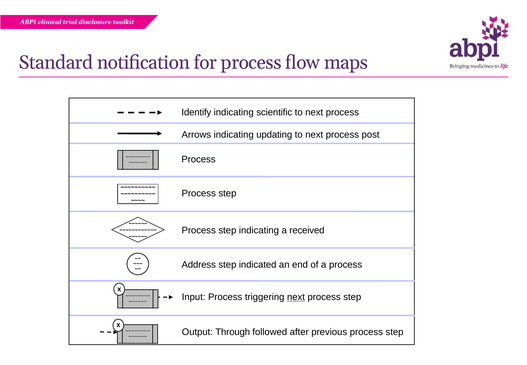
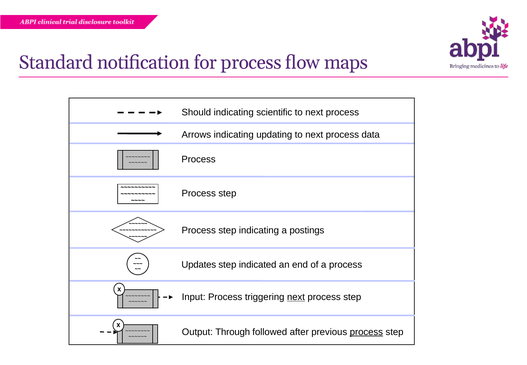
Identify: Identify -> Should (196, 112)
post: post -> data (371, 135)
received: received -> postings (307, 230)
Address: Address -> Updates (199, 265)
process underline: none -> present (366, 332)
